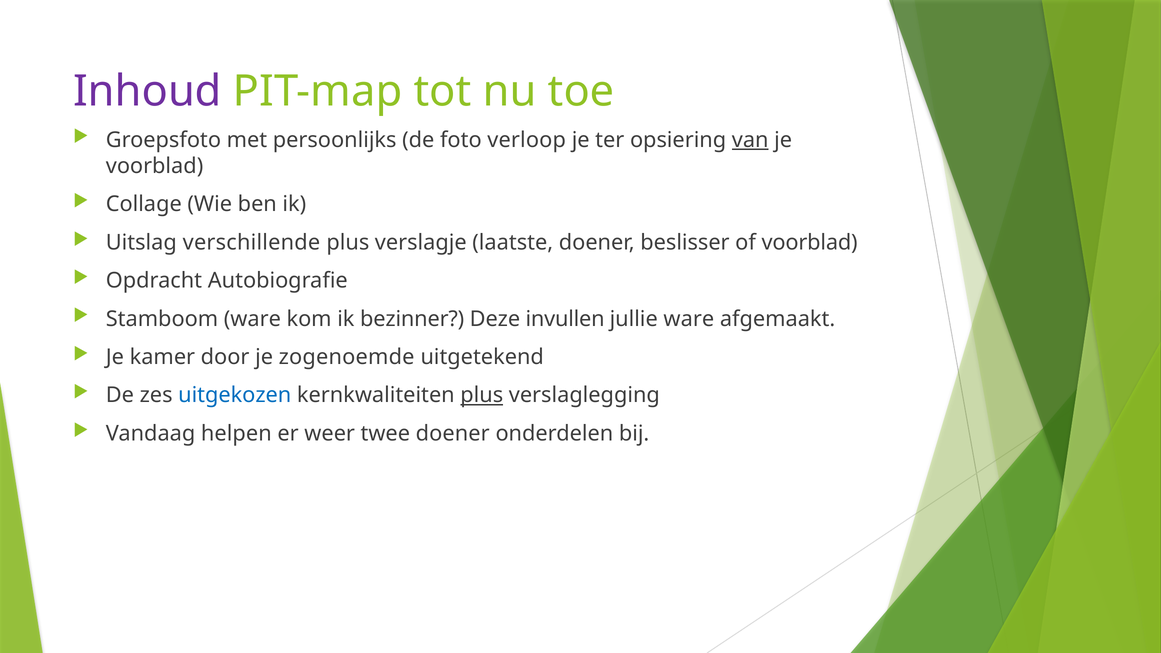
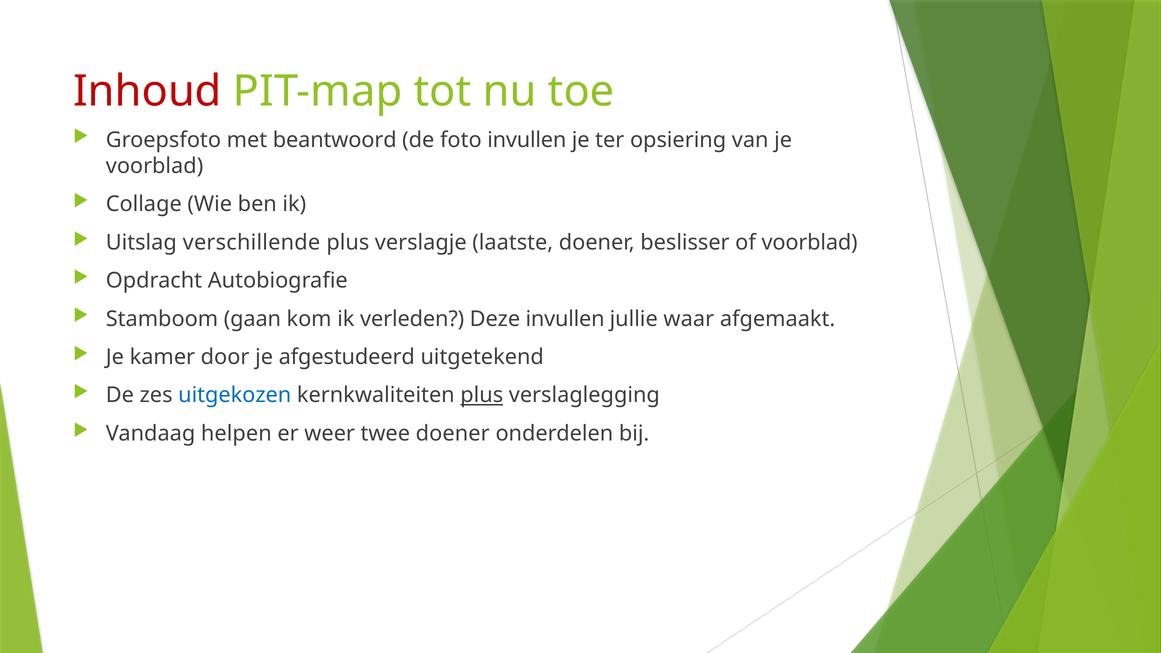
Inhoud colour: purple -> red (147, 92)
persoonlijks: persoonlijks -> beantwoord (335, 140)
foto verloop: verloop -> invullen (527, 140)
van underline: present -> none (750, 140)
Stamboom ware: ware -> gaan (252, 319)
bezinner: bezinner -> verleden (412, 319)
jullie ware: ware -> waar (689, 319)
zogenoemde: zogenoemde -> afgestudeerd (347, 357)
